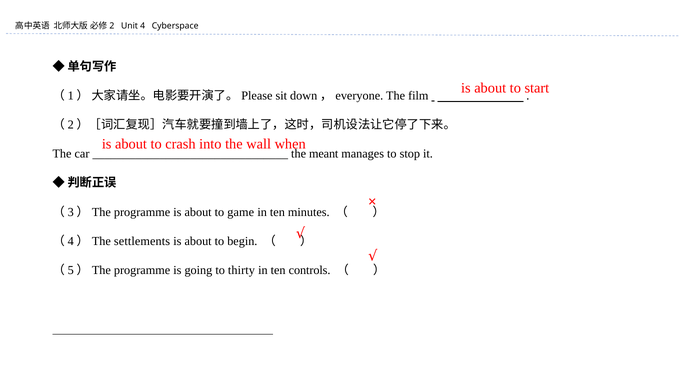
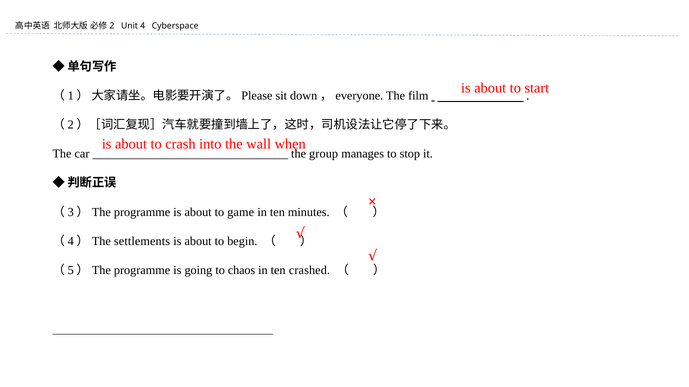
meant: meant -> group (324, 154)
thirty: thirty -> chaos (242, 271)
controls: controls -> crashed (309, 271)
